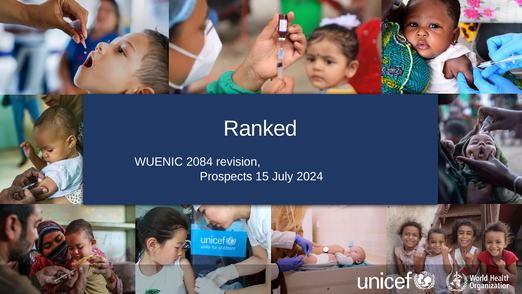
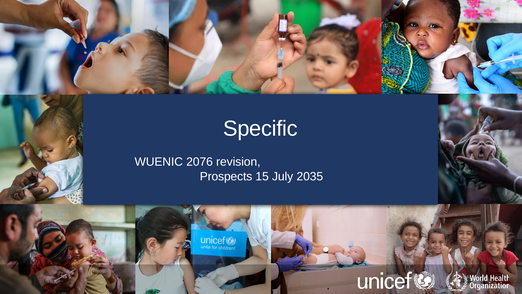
Ranked: Ranked -> Specific (260, 128)
2084: 2084 -> 2076 (200, 162)
2024: 2024 -> 2035 (310, 176)
